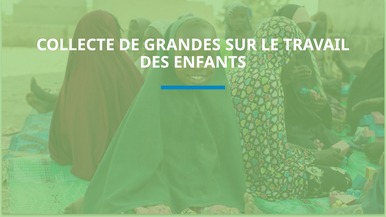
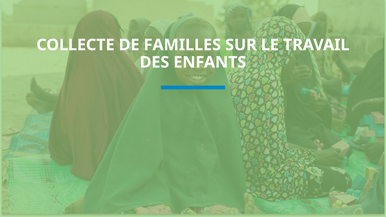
GRANDES: GRANDES -> FAMILLES (182, 45)
